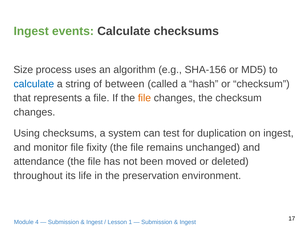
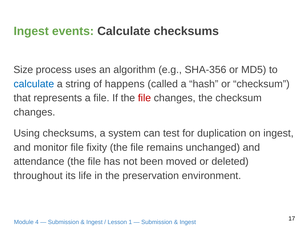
SHA-156: SHA-156 -> SHA-356 (205, 70)
between: between -> happens (125, 84)
file colour: orange -> red (144, 98)
